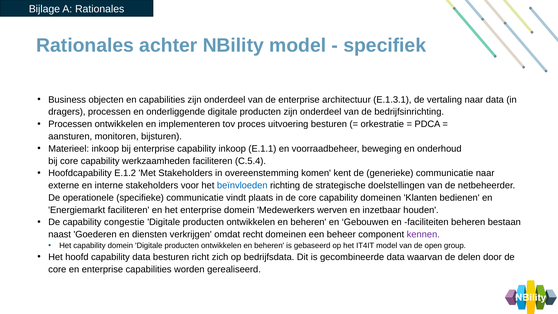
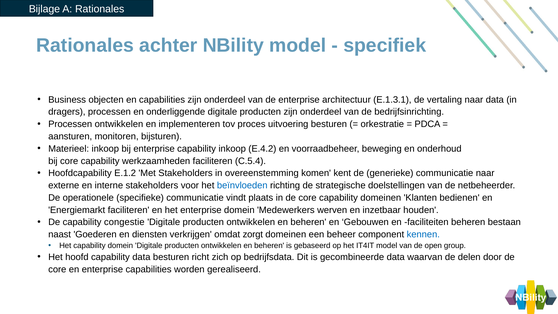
E.1.1: E.1.1 -> E.4.2 (262, 149)
recht: recht -> zorgt (253, 234)
kennen colour: purple -> blue (423, 234)
